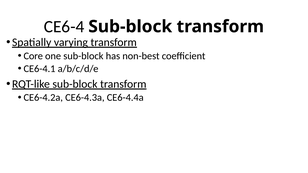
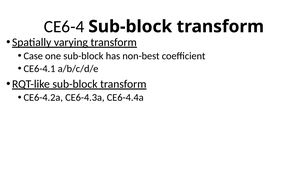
Core: Core -> Case (33, 56)
